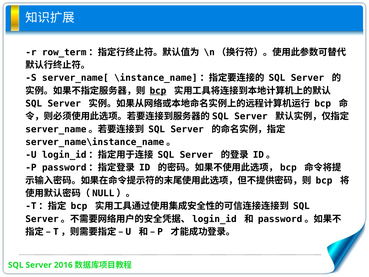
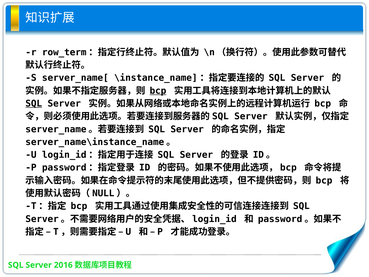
SQL underline: none -> present (34, 103)
